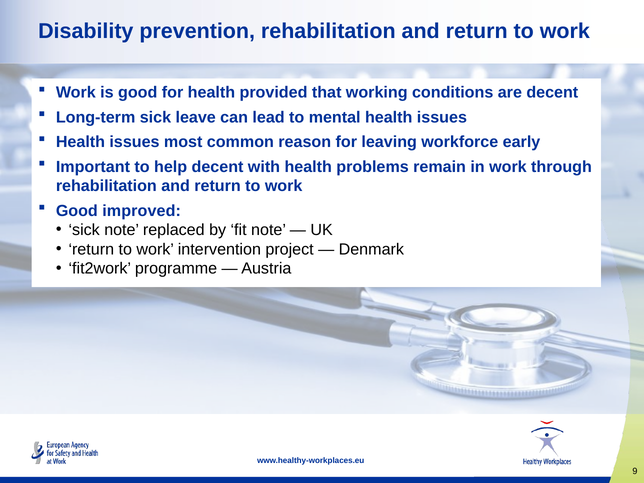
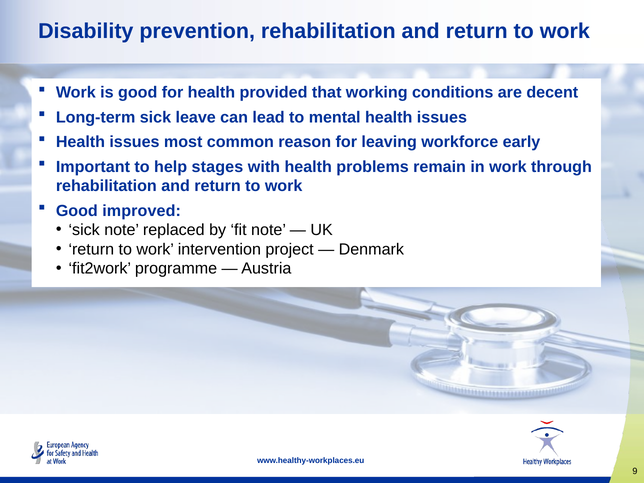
help decent: decent -> stages (217, 167)
